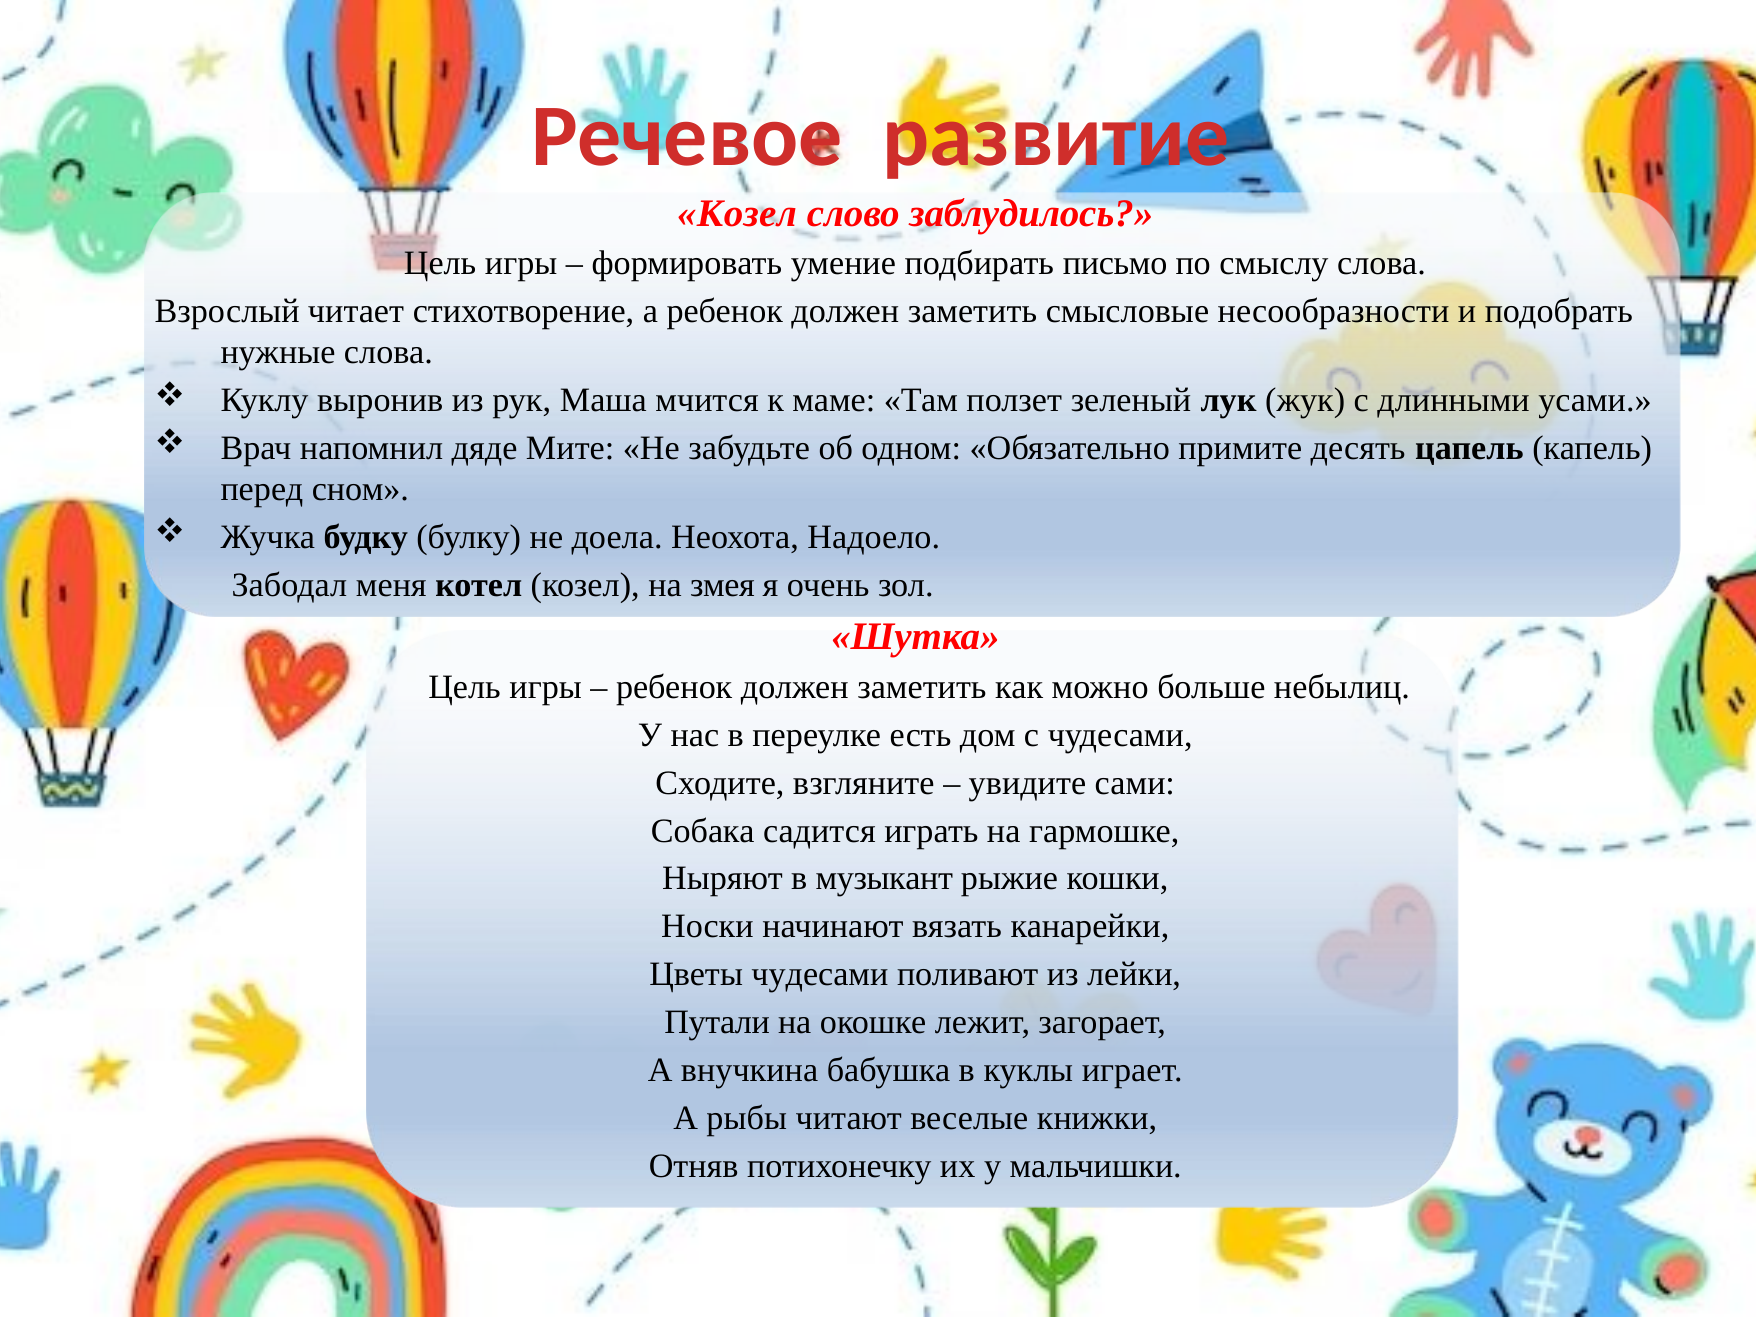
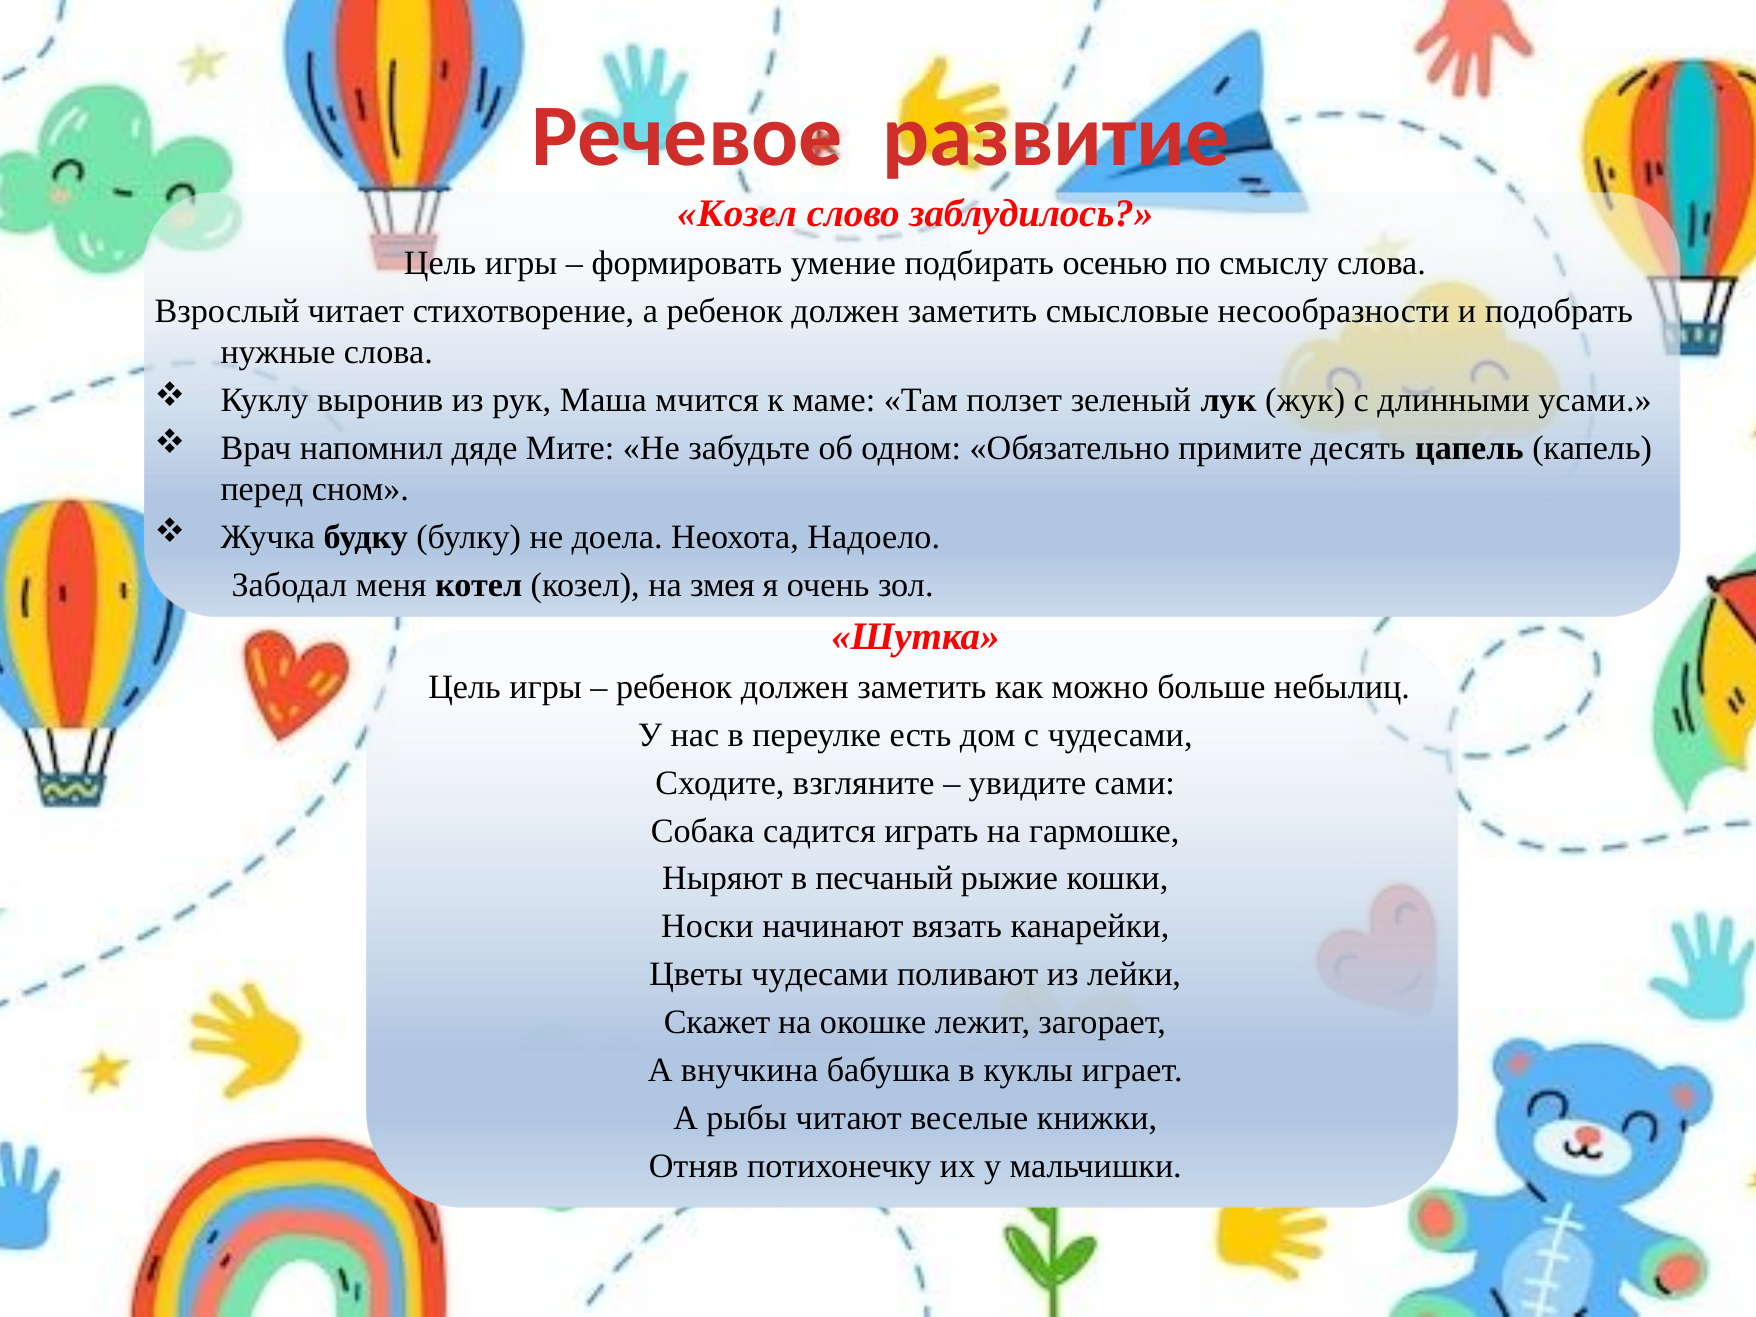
письмо: письмо -> осенью (1115, 264)
музыкант: музыкант -> песчаный (884, 879)
Путали: Путали -> Скажет (717, 1022)
